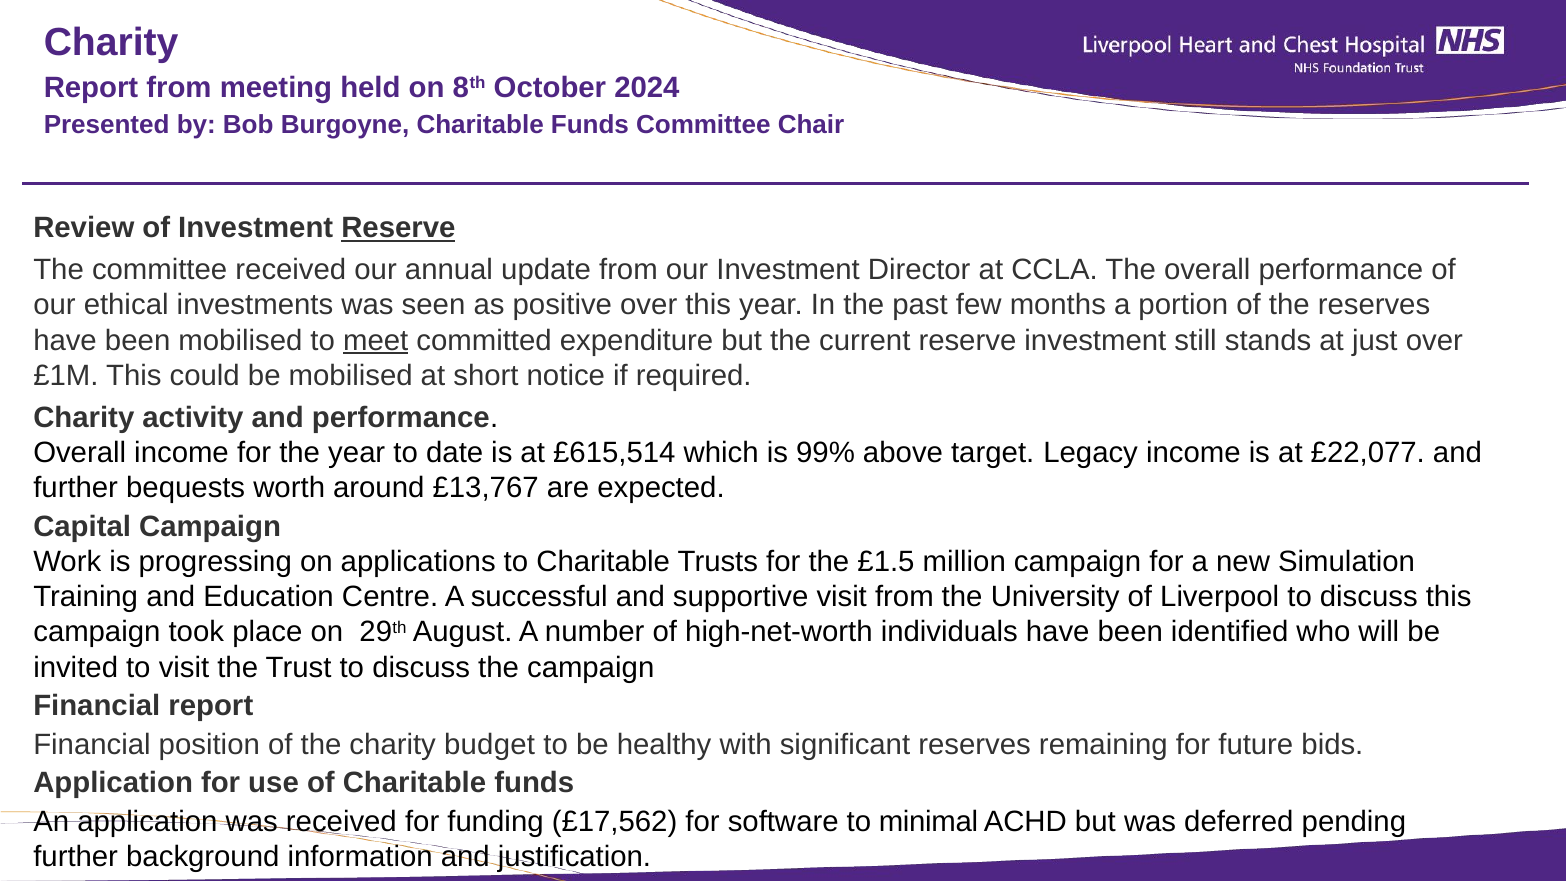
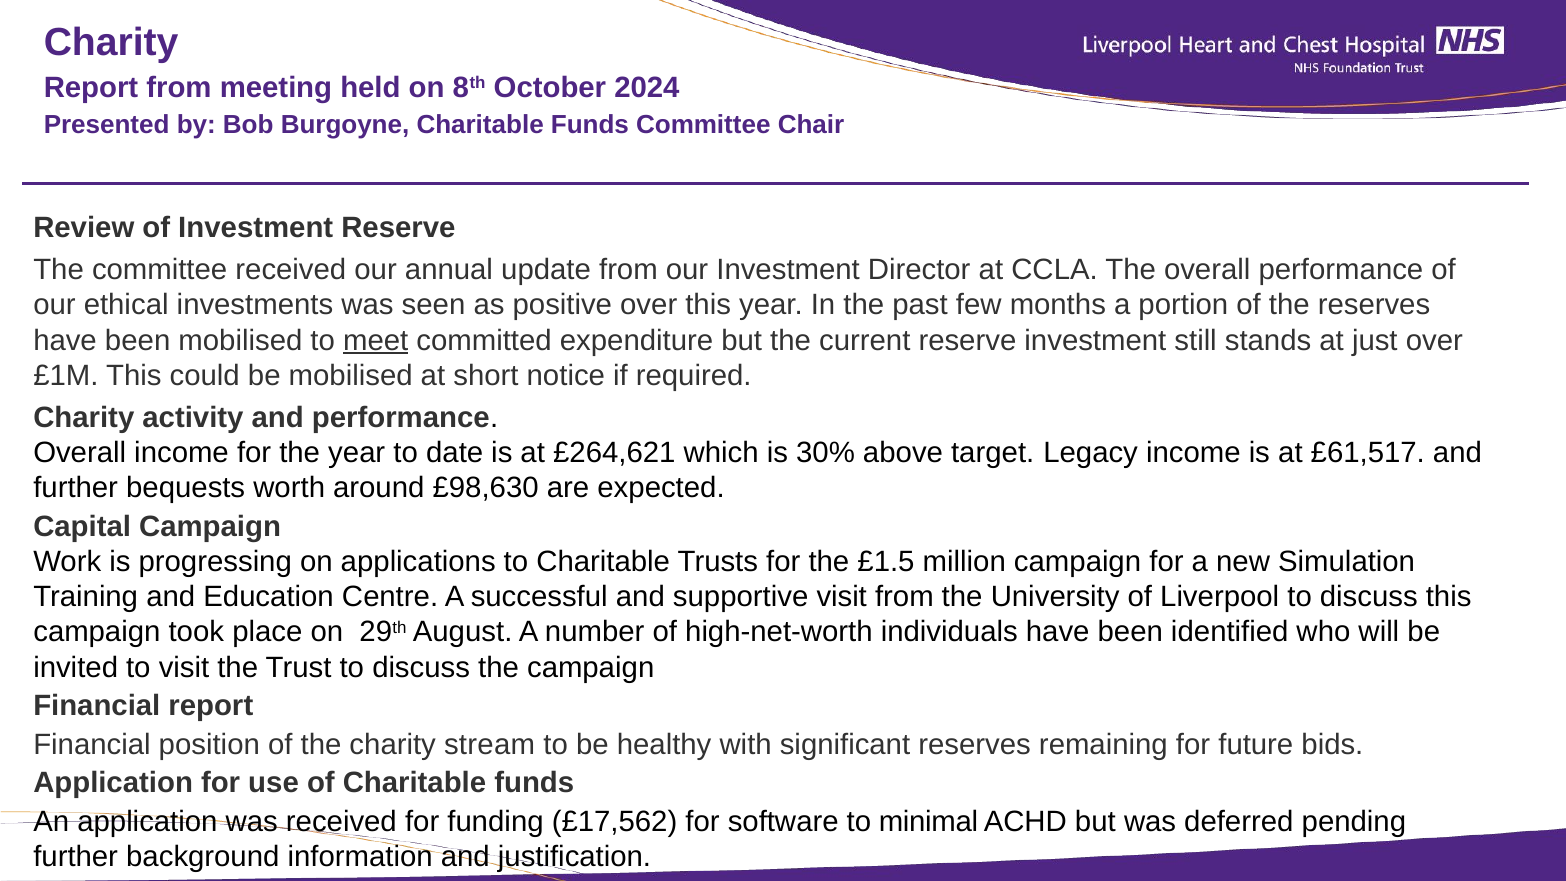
Reserve underline: present -> none (398, 228)
£615,514: £615,514 -> £264,621 (614, 453)
99%: 99% -> 30% (826, 453)
£22,077: £22,077 -> £61,517 (1368, 453)
£13,767: £13,767 -> £98,630 (486, 488)
budget: budget -> stream (490, 744)
